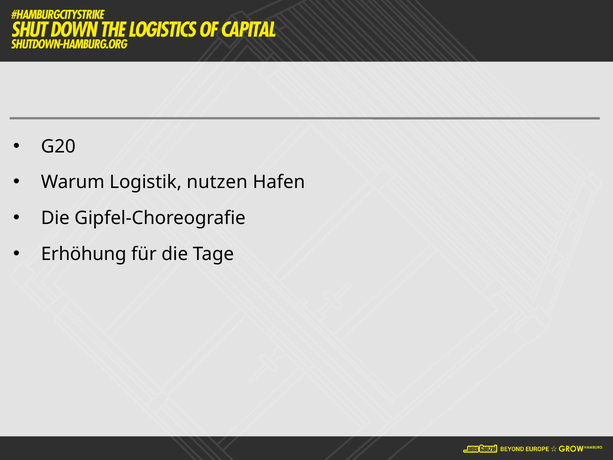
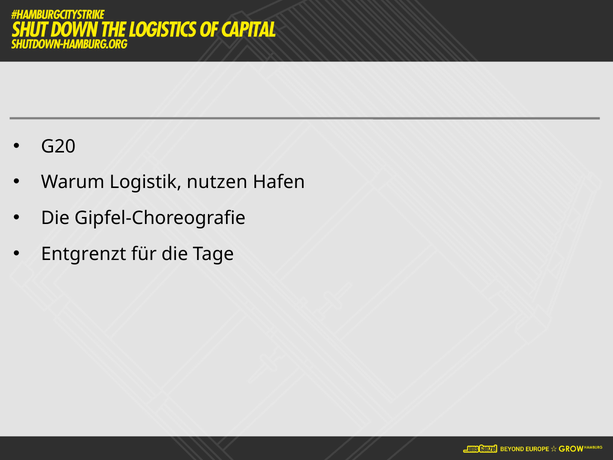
Erhöhung: Erhöhung -> Entgrenzt (84, 254)
